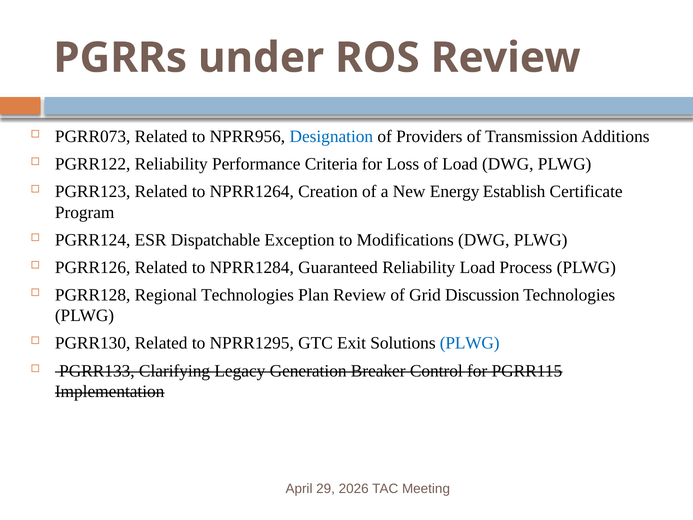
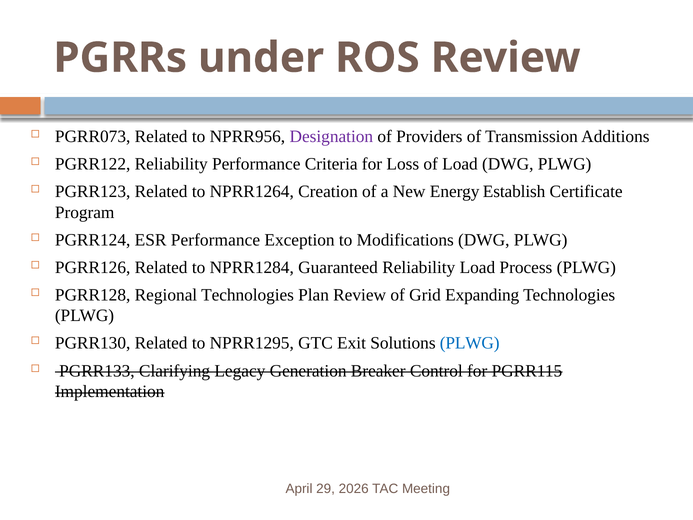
Designation colour: blue -> purple (331, 136)
ESR Dispatchable: Dispatchable -> Performance (215, 240)
Discussion: Discussion -> Expanding (482, 295)
